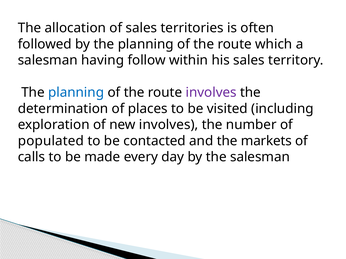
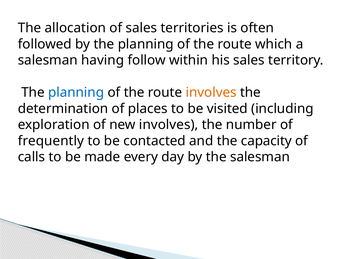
involves colour: purple -> orange (211, 93)
populated: populated -> frequently (51, 141)
markets: markets -> capacity (266, 141)
